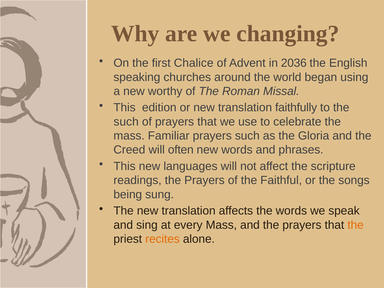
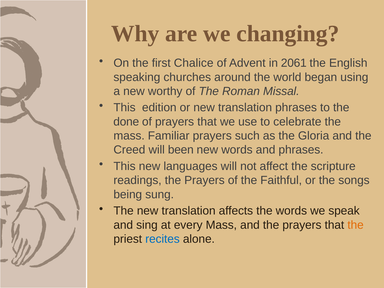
2036: 2036 -> 2061 (294, 63)
translation faithfully: faithfully -> phrases (296, 108)
such: such -> done (126, 122)
often: often -> been (181, 150)
recites colour: orange -> blue (163, 239)
